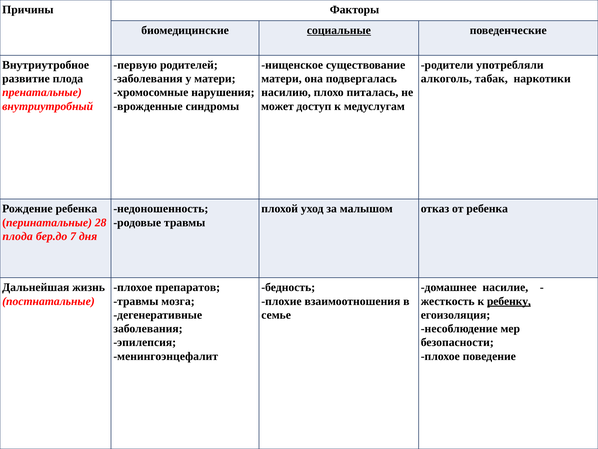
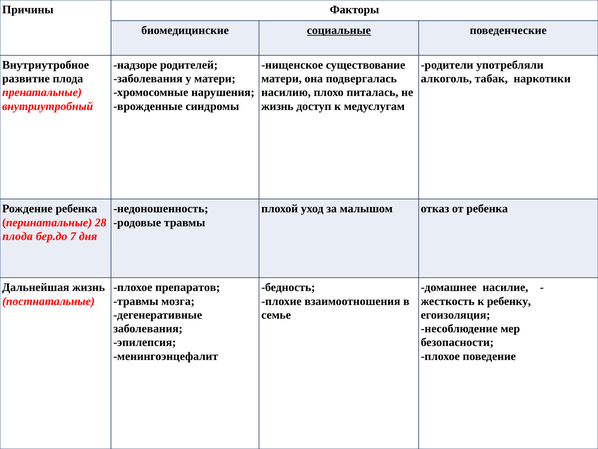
первую: первую -> надзоре (135, 65)
может: может -> жизнь (277, 106)
ребенку underline: present -> none (509, 301)
